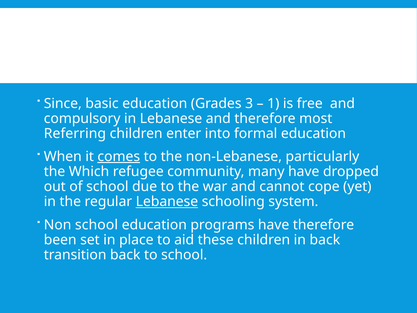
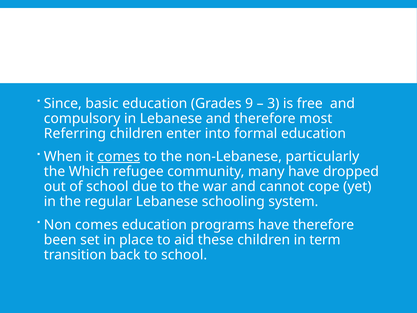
3: 3 -> 9 (249, 103)
1: 1 -> 3 (273, 103)
Lebanese underline: present -> none (167, 201)
Non school: school -> comes (96, 225)
in back: back -> term (325, 240)
